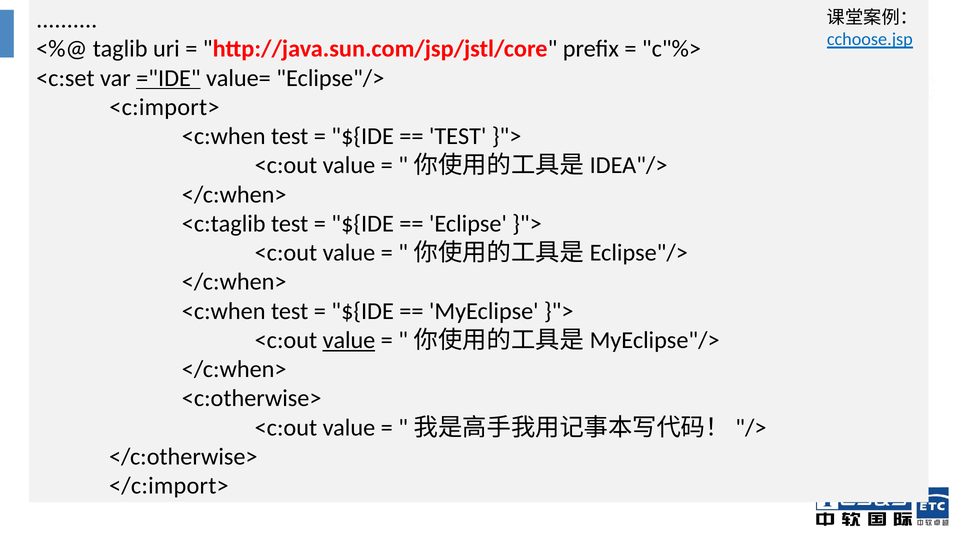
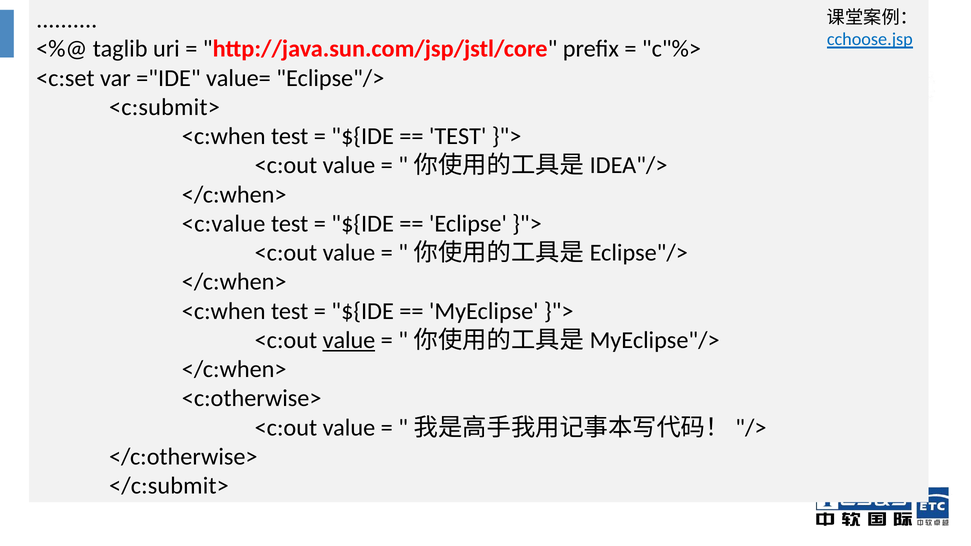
="IDE underline: present -> none (168, 78)
<c:import>: <c:import> -> <c:submit> (164, 107)
<c:taglib: <c:taglib -> <c:value (224, 224)
</c:import>: </c:import> -> </c:submit> (169, 486)
